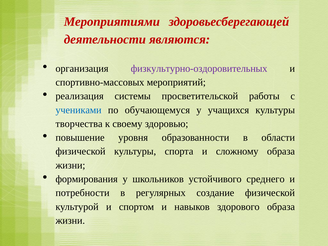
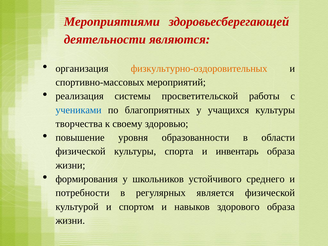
физкультурно-оздоровительных colour: purple -> orange (199, 69)
обучающемуся: обучающемуся -> благоприятных (157, 110)
сложному: сложному -> инвентарь (237, 151)
создание: создание -> является (215, 193)
